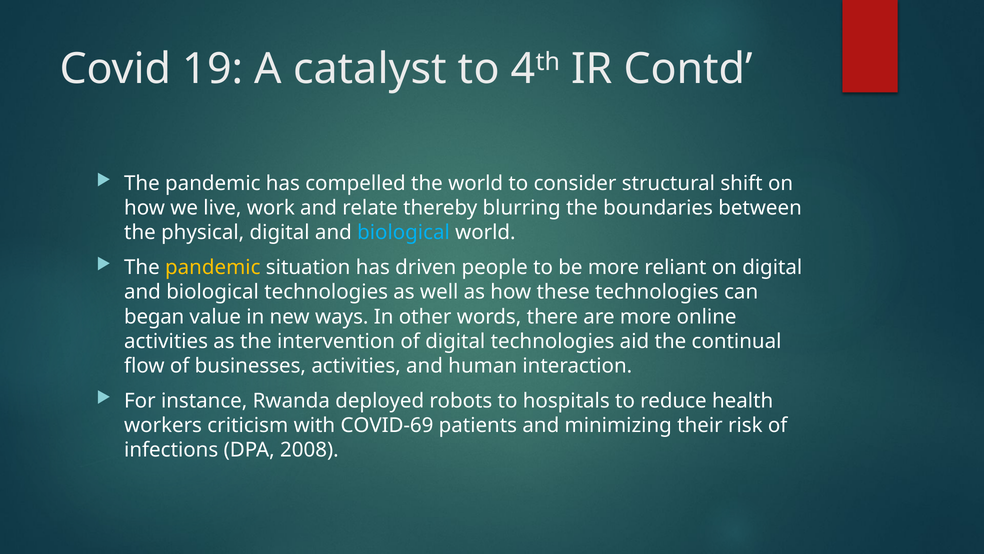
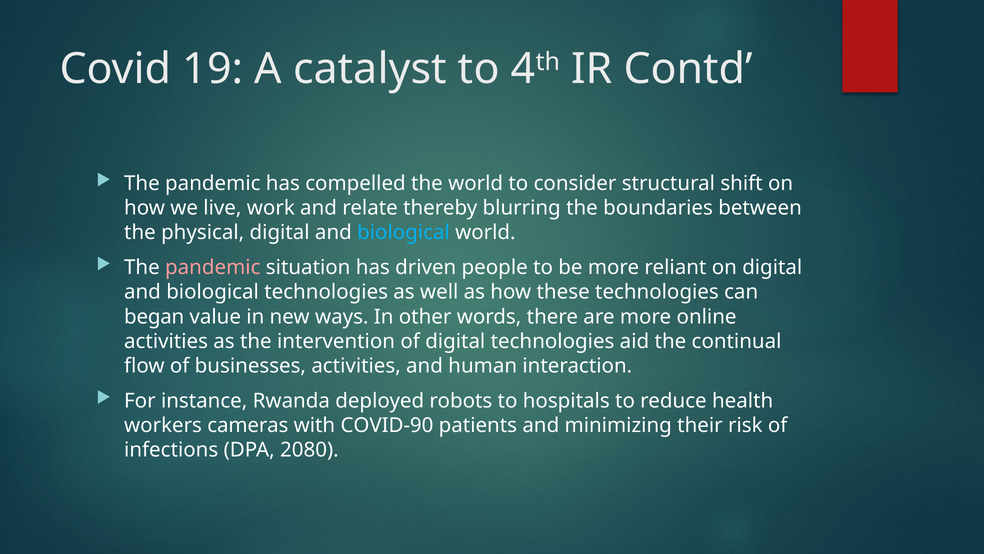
pandemic colour: yellow -> pink (213, 267)
criticism: criticism -> cameras (248, 425)
COVID-69: COVID-69 -> COVID-90 (387, 425)
2008: 2008 -> 2080 (309, 450)
